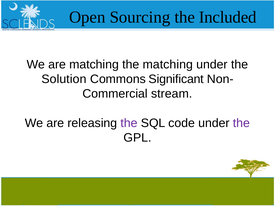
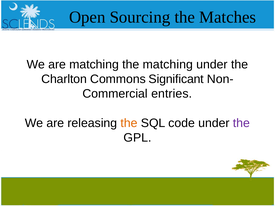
Included: Included -> Matches (228, 17)
Solution: Solution -> Charlton (64, 79)
stream: stream -> entries (172, 94)
the colour: purple -> orange (129, 123)
